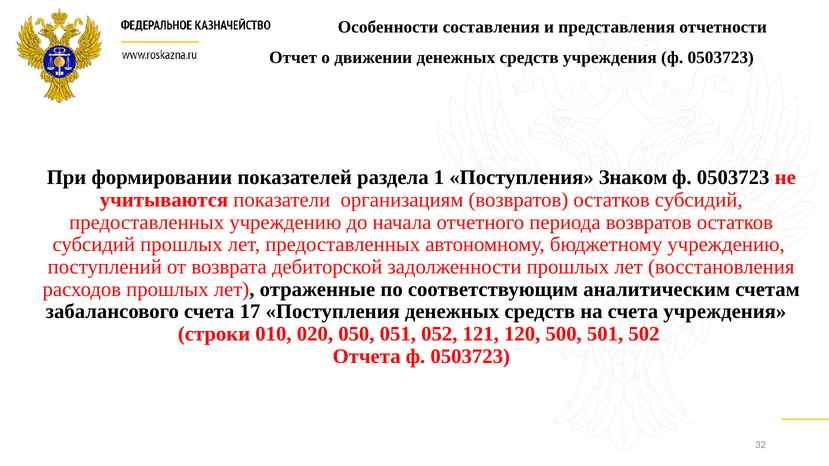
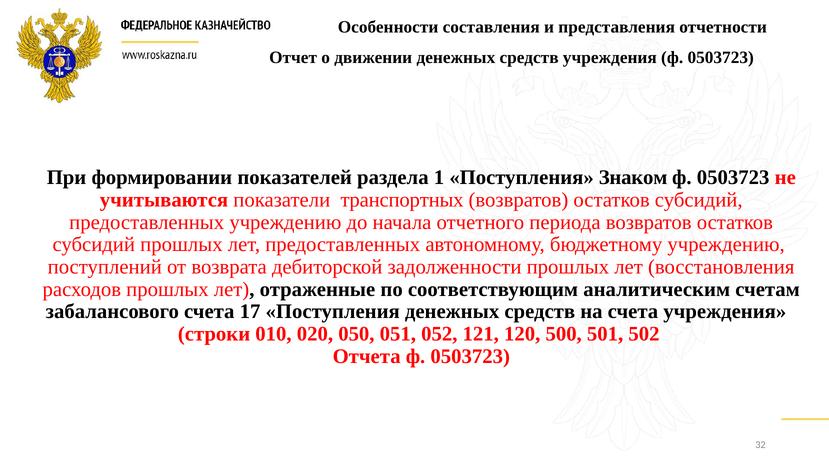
организациям: организациям -> транспортных (402, 200)
